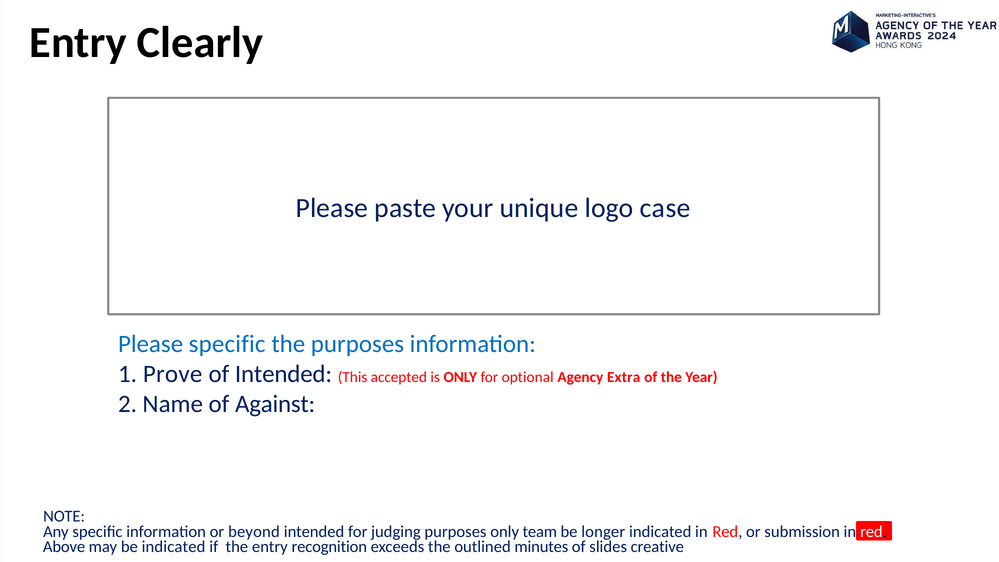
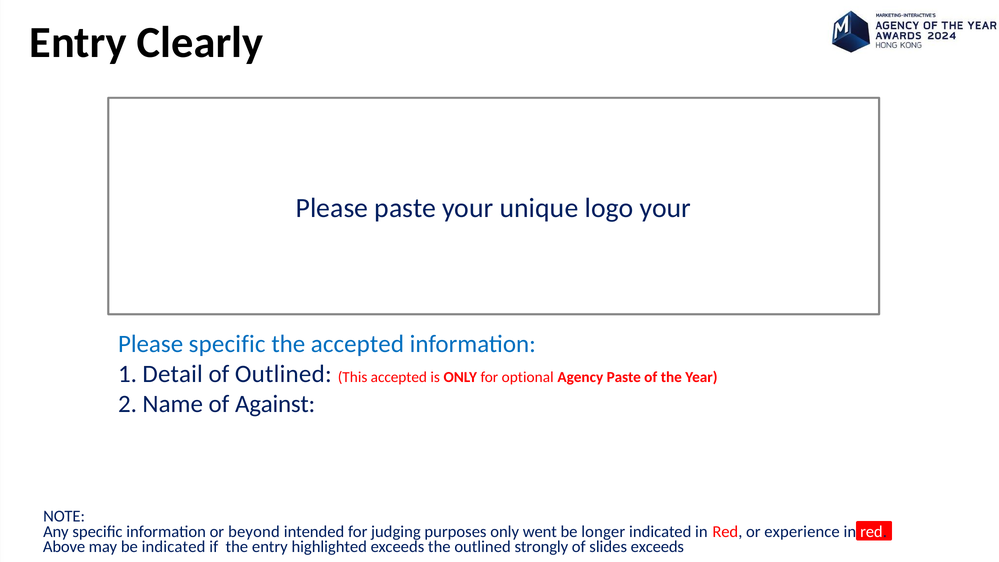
logo case: case -> your (665, 208)
the purposes: purposes -> accepted (357, 344)
Prove: Prove -> Detail (173, 374)
of Intended: Intended -> Outlined (283, 374)
Agency Extra: Extra -> Paste (624, 377)
team: team -> went (540, 532)
submission: submission -> experience (802, 532)
recognition: recognition -> highlighted (329, 547)
minutes: minutes -> strongly (541, 547)
slides creative: creative -> exceeds (657, 547)
